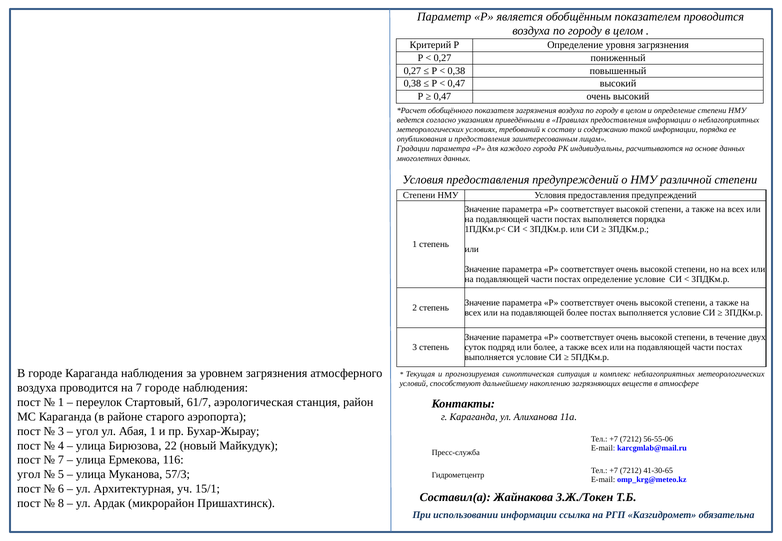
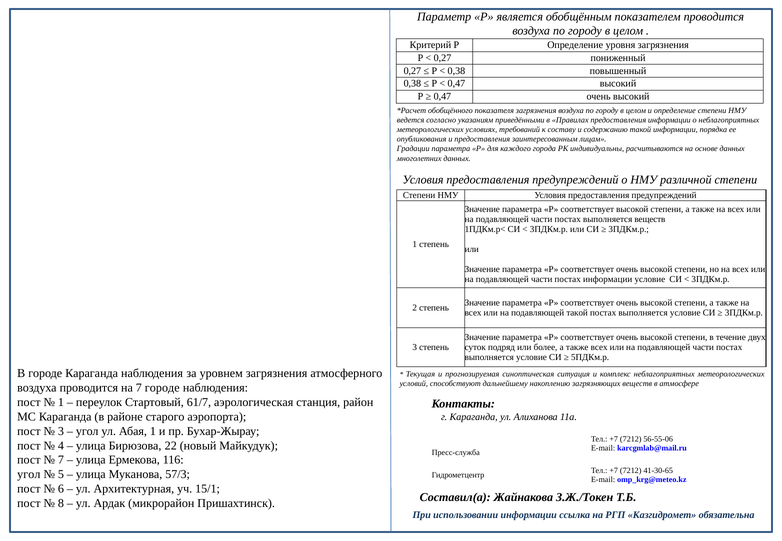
выполняется порядка: порядка -> веществ (650, 219)
постах определение: определение -> информации (608, 279)
подавляющей более: более -> такой (577, 313)
